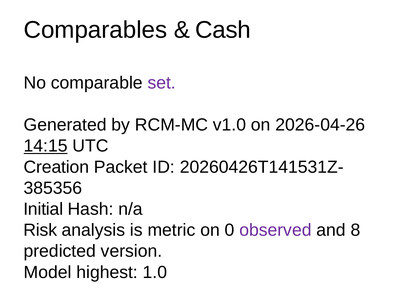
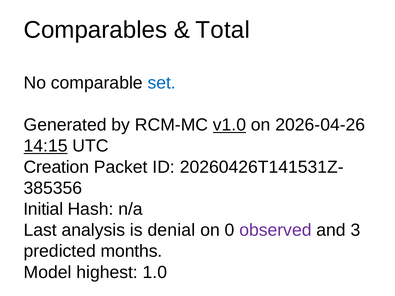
Cash: Cash -> Total (223, 30)
set colour: purple -> blue (162, 83)
v1.0 underline: none -> present (230, 125)
Risk: Risk -> Last (40, 230)
metric: metric -> denial (171, 230)
8: 8 -> 3 (356, 230)
version: version -> months (132, 251)
